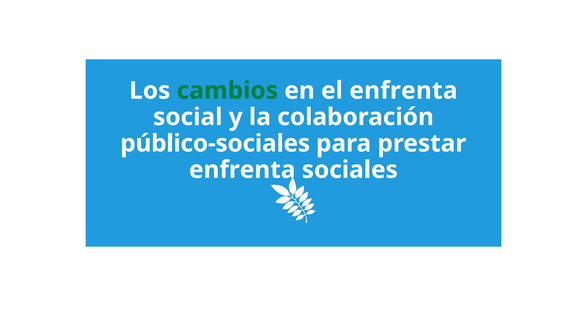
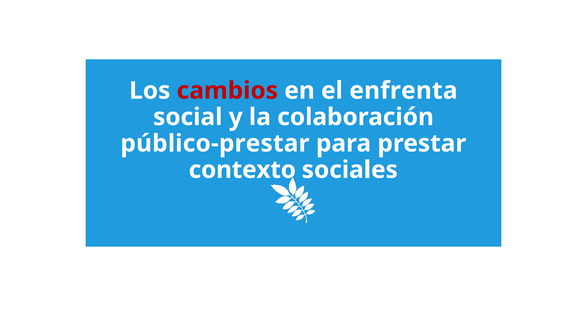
cambios colour: green -> red (227, 91)
público-sociales: público-sociales -> público-prestar (215, 144)
enfrenta: enfrenta -> contexto (242, 170)
